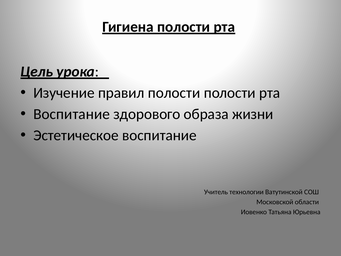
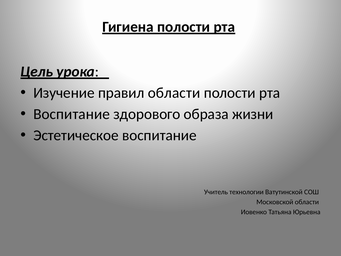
правил полости: полости -> области (174, 93)
